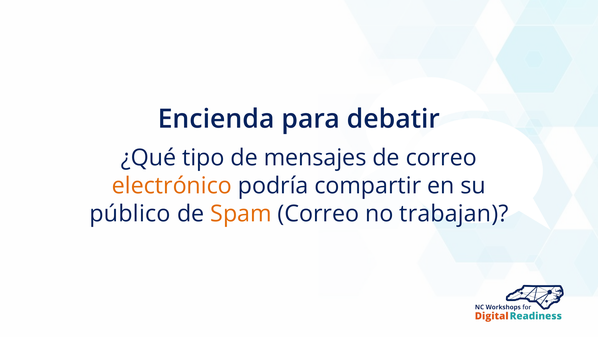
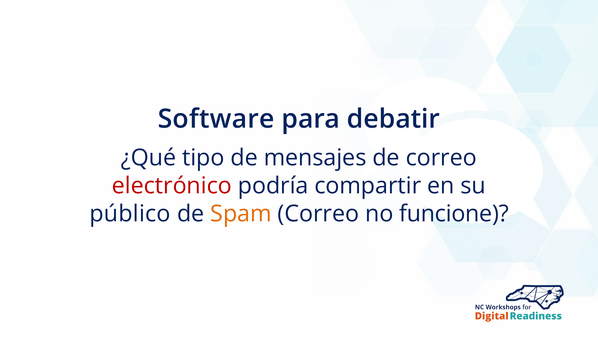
Encienda: Encienda -> Software (216, 119)
electrónico colour: orange -> red (172, 185)
trabajan: trabajan -> funcione (454, 213)
